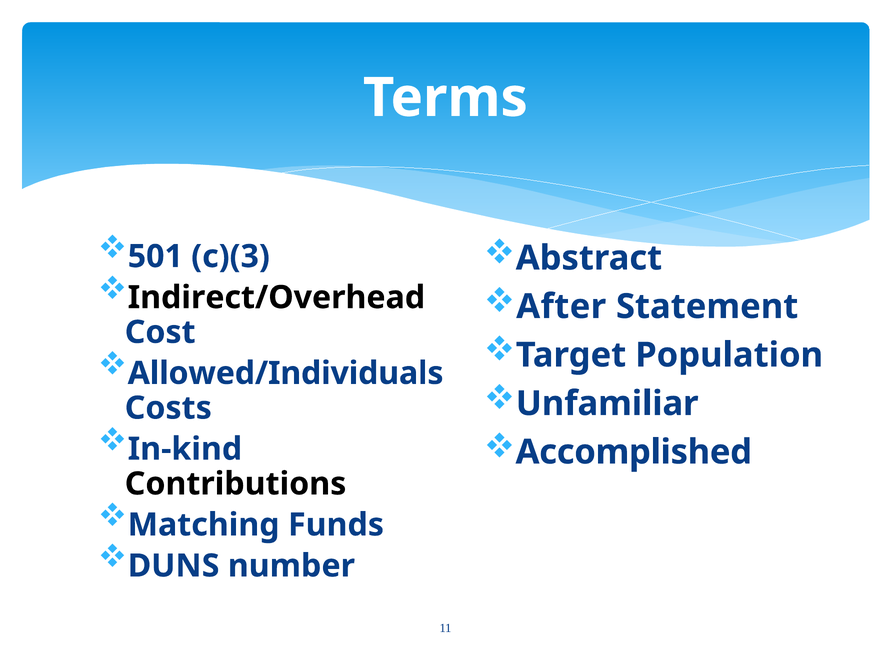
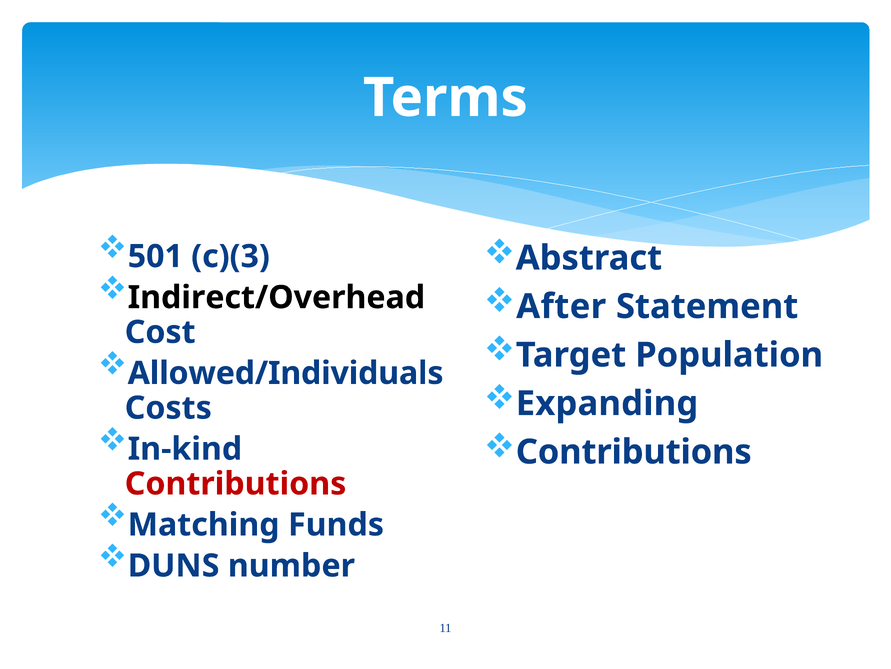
Unfamiliar: Unfamiliar -> Expanding (607, 403)
Accomplished: Accomplished -> Contributions (634, 452)
Contributions colour: black -> red (236, 483)
